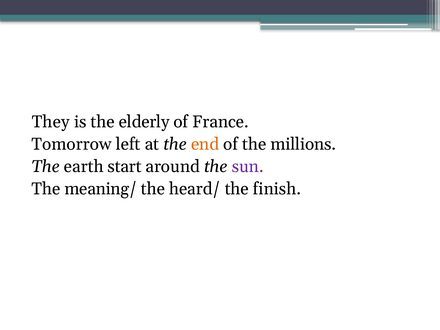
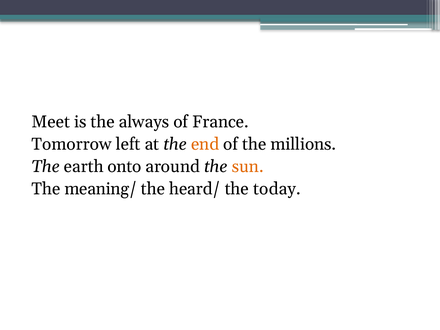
They: They -> Meet (51, 122)
elderly: elderly -> always (144, 122)
start: start -> onto (125, 167)
sun colour: purple -> orange (248, 167)
finish: finish -> today (277, 189)
